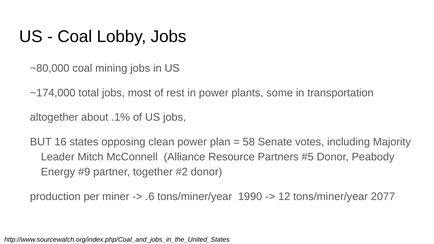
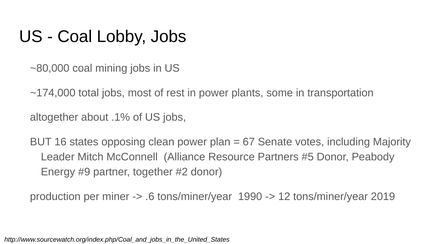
58: 58 -> 67 (249, 142)
2077: 2077 -> 2019 (383, 197)
